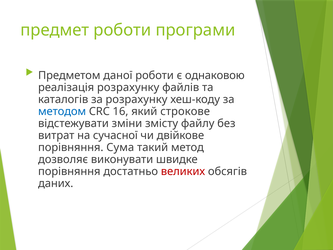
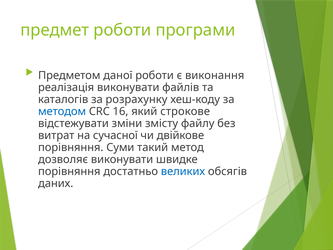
однаковою: однаковою -> виконання (215, 75)
реалізація розрахунку: розрахунку -> виконувати (128, 87)
Сума: Сума -> Суми (120, 147)
великих colour: red -> blue (183, 171)
